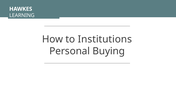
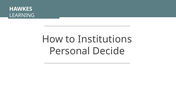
Buying: Buying -> Decide (109, 51)
